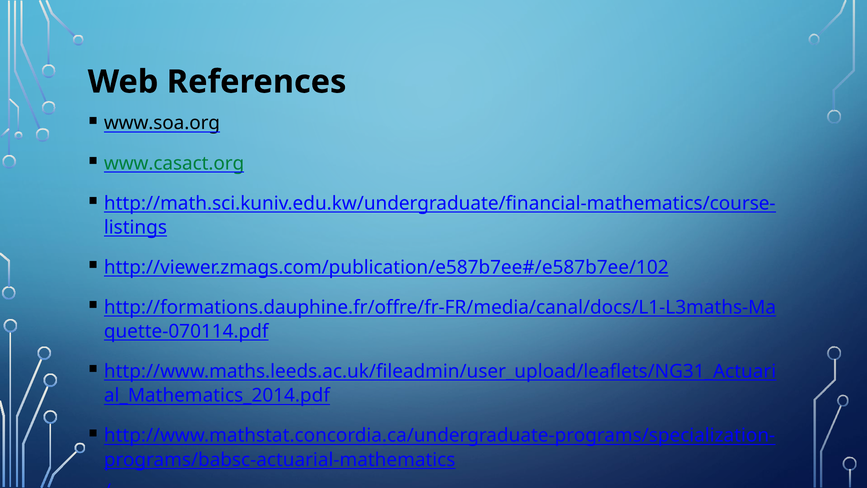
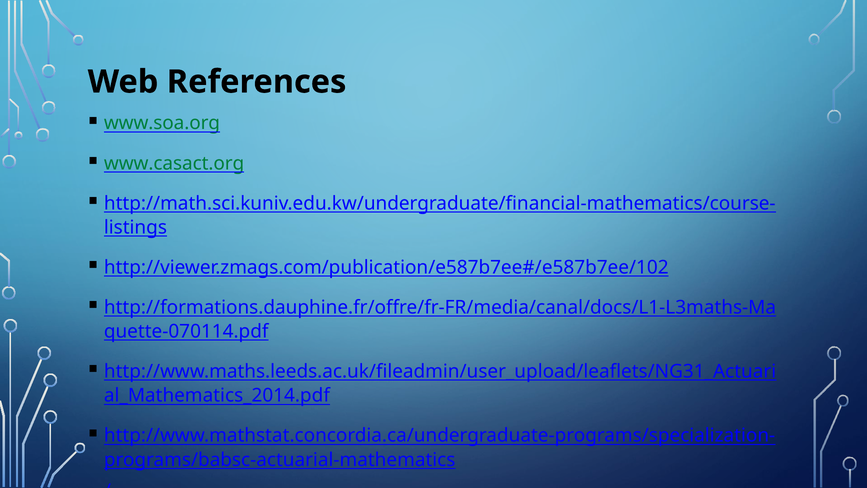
www.soa.org colour: black -> green (162, 123)
